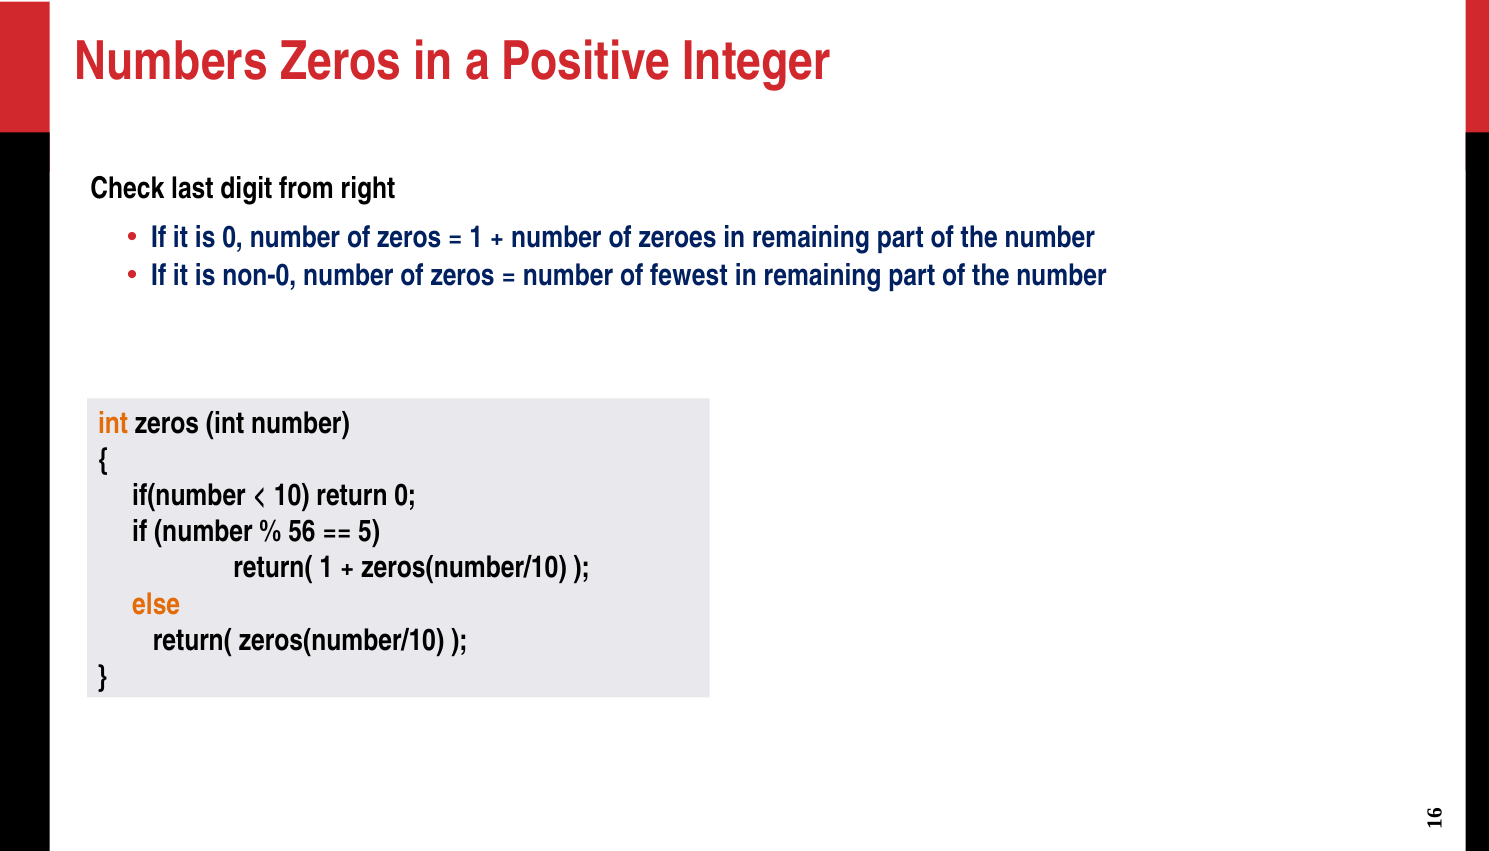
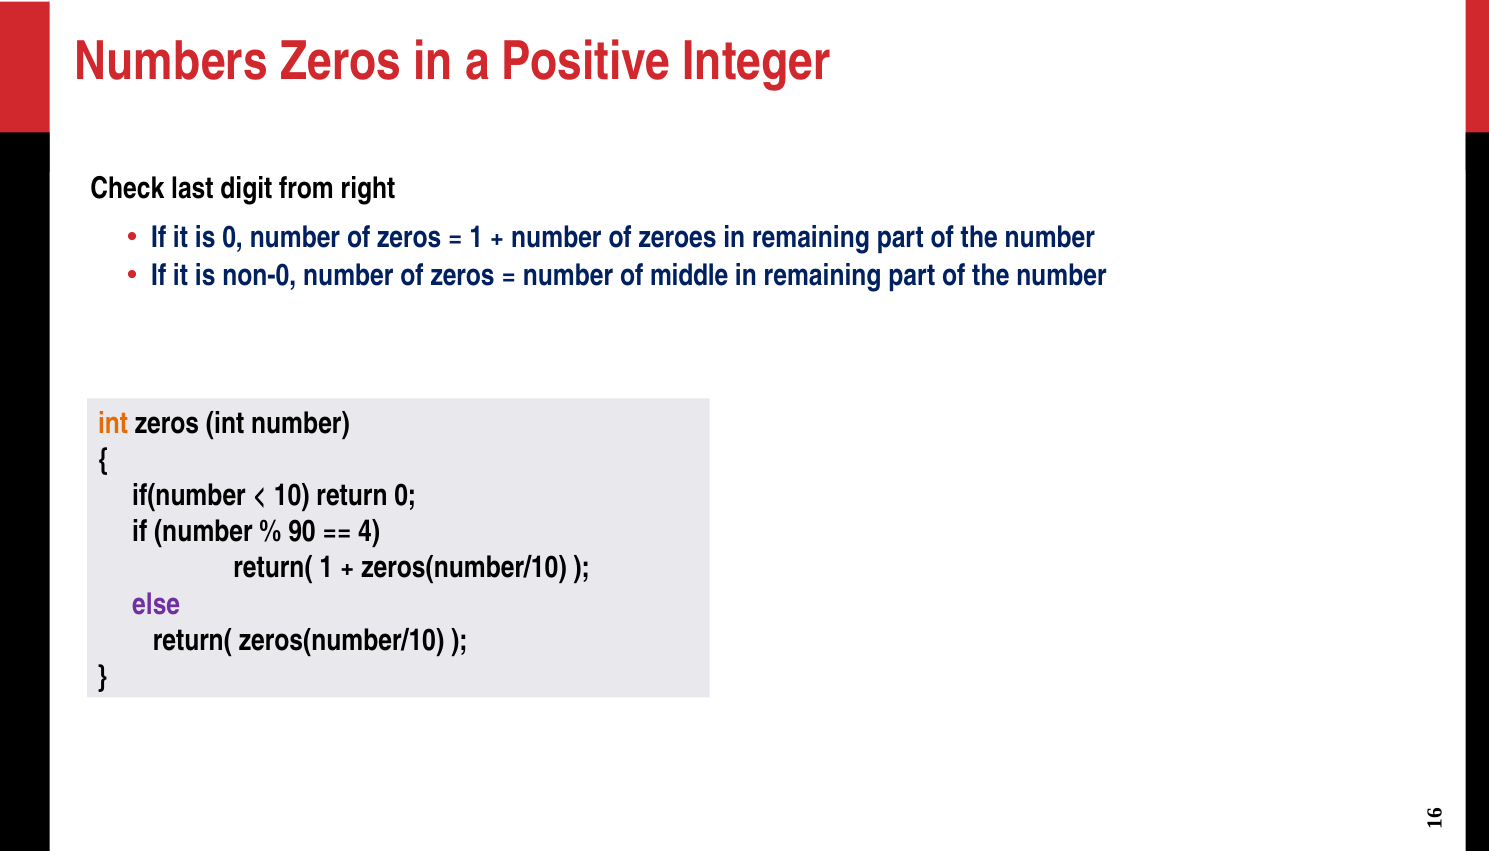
fewest: fewest -> middle (689, 276)
56: 56 -> 90 (302, 532)
5: 5 -> 4 (369, 532)
else colour: orange -> purple (156, 604)
